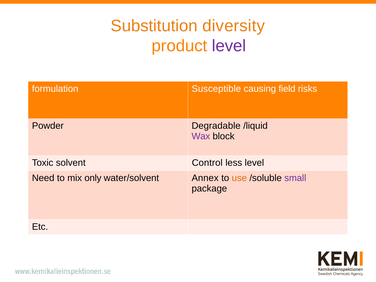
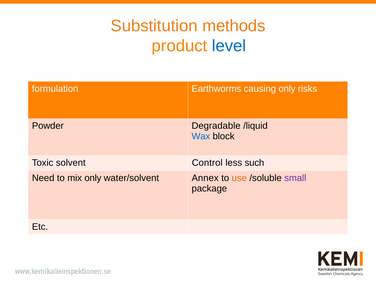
diversity: diversity -> methods (234, 26)
level colour: purple -> blue (229, 46)
Susceptible: Susceptible -> Earthworms (216, 89)
causing field: field -> only (287, 89)
Wax colour: purple -> blue (201, 136)
less level: level -> such (254, 163)
